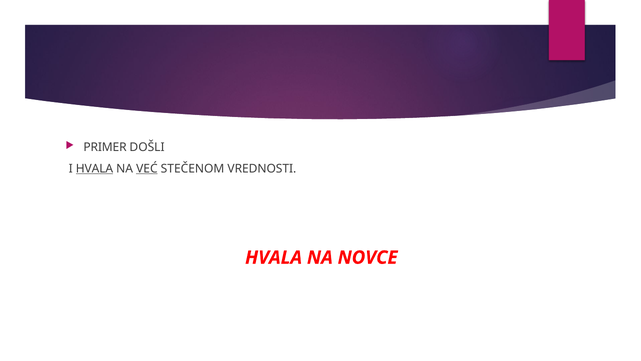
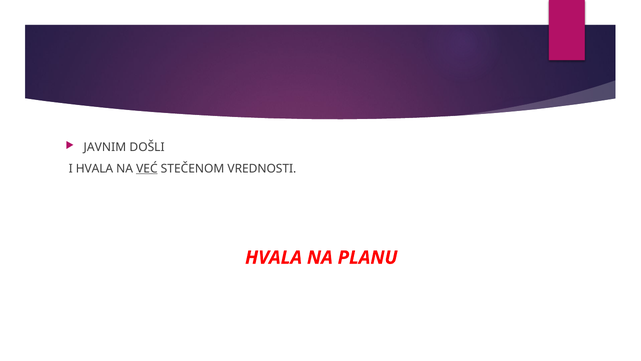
PRIMER: PRIMER -> JAVNIM (105, 147)
HVALA underline: present -> none (94, 168)
NOVCE: NOVCE -> PLANU (368, 257)
